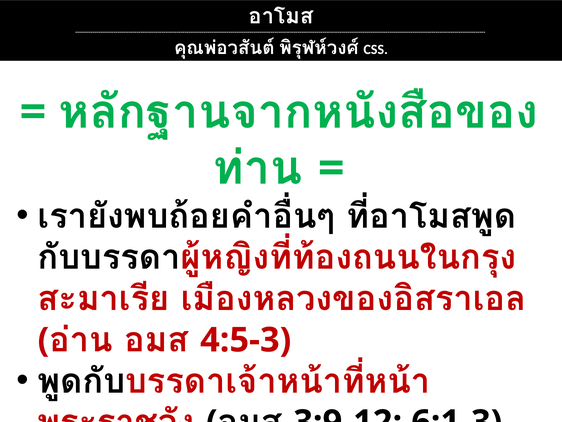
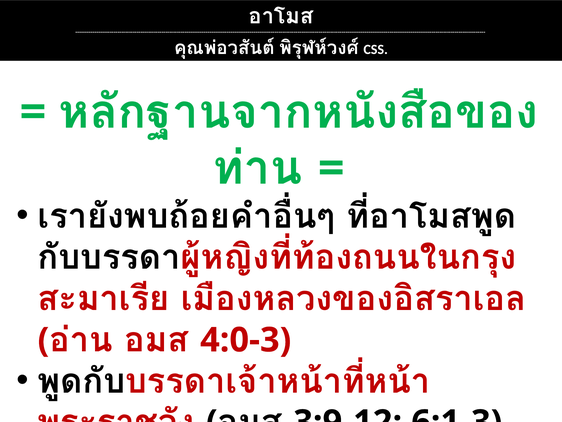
4:5-3: 4:5-3 -> 4:0-3 (246, 340)
